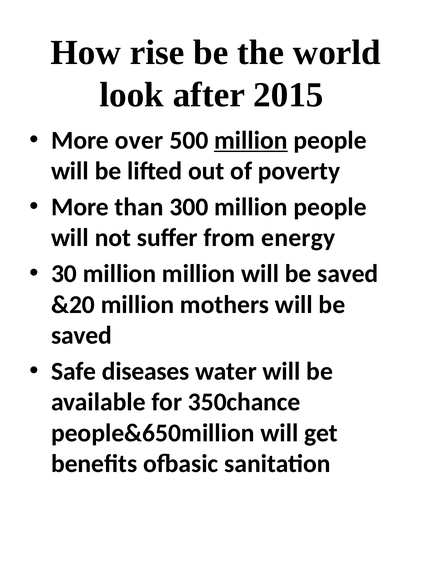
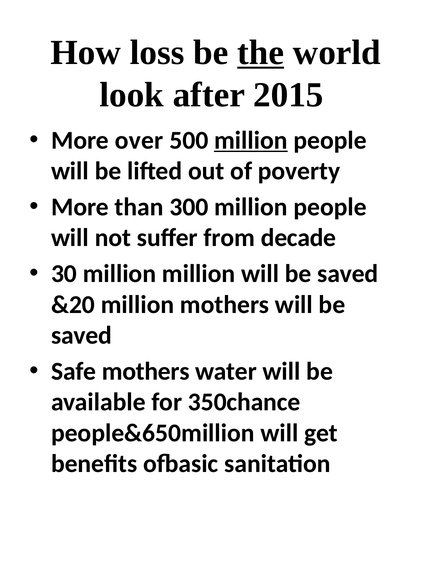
rise: rise -> loss (157, 52)
the underline: none -> present (261, 52)
energy: energy -> decade (299, 237)
Safe diseases: diseases -> mothers (146, 371)
